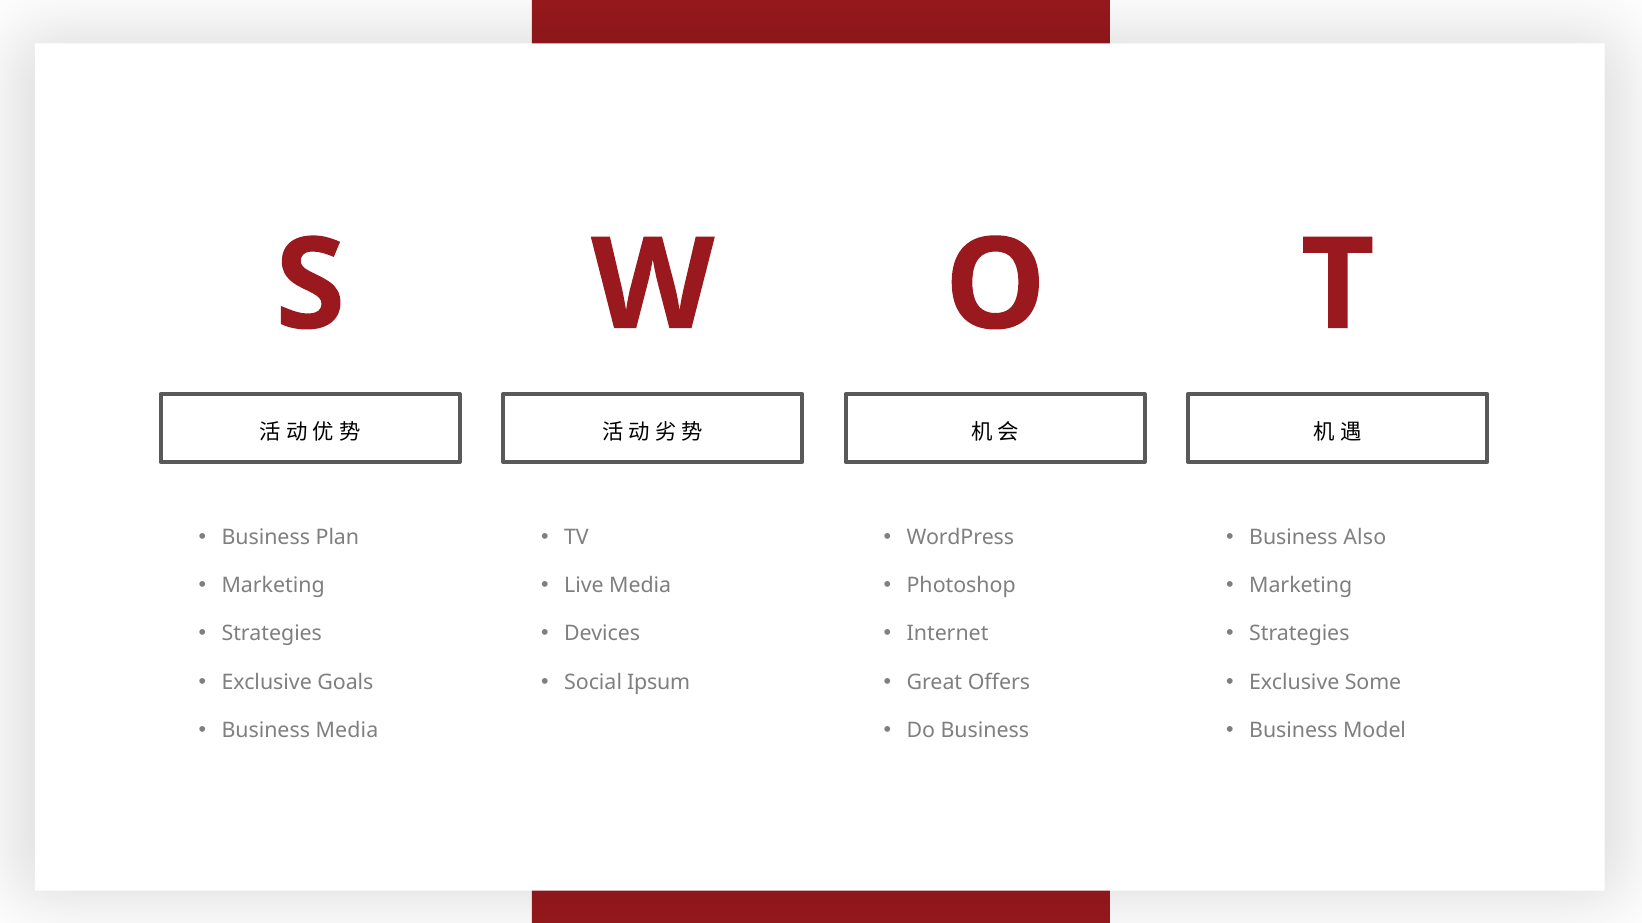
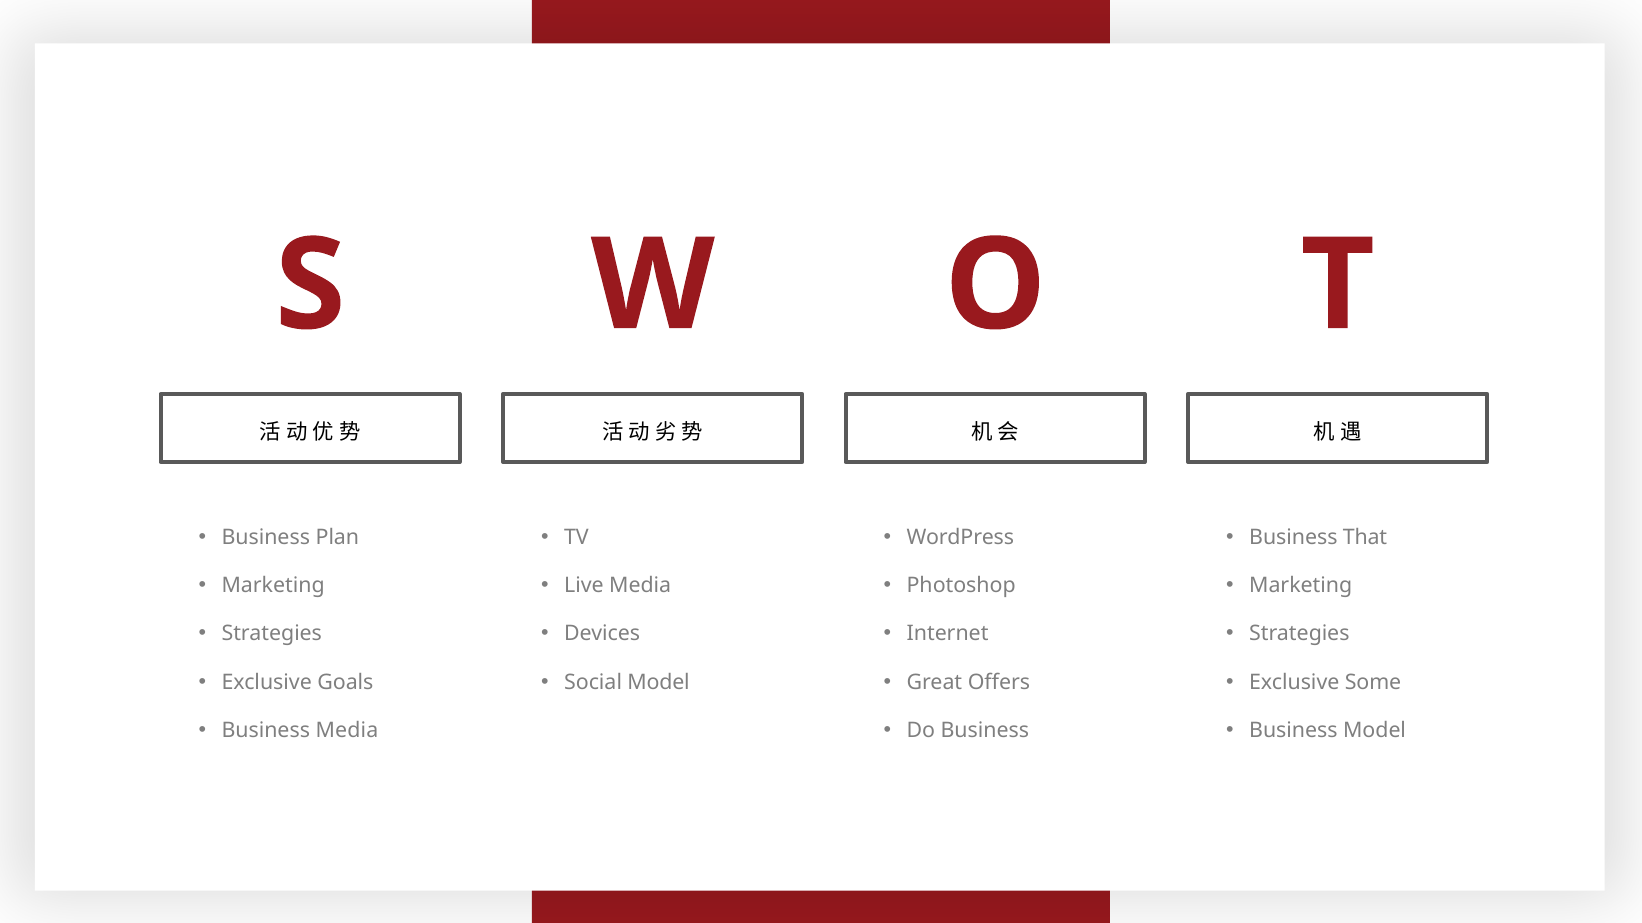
Also: Also -> That (1365, 538)
Social Ipsum: Ipsum -> Model (659, 683)
